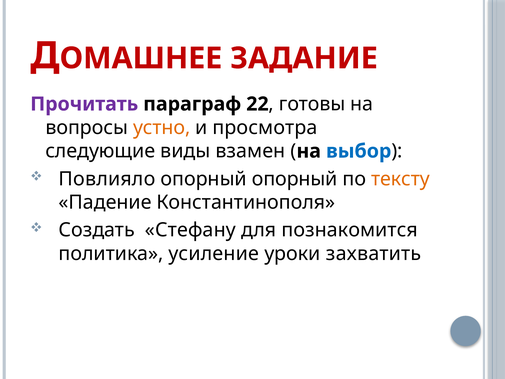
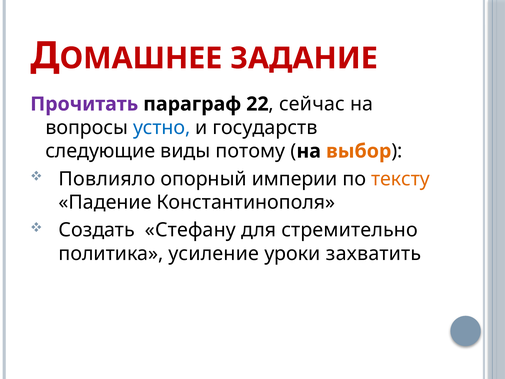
готовы: готовы -> сейчас (312, 104)
устно colour: orange -> blue (162, 128)
просмотра: просмотра -> государств (265, 128)
взамен: взамен -> потому (250, 151)
выбор colour: blue -> orange (359, 151)
опорный опорный: опорный -> империи (295, 179)
познакомится: познакомится -> стремительно (350, 230)
